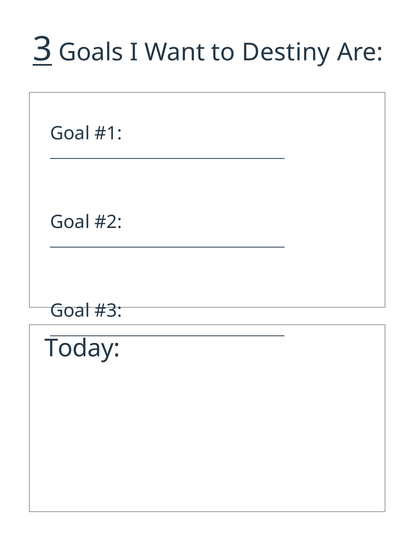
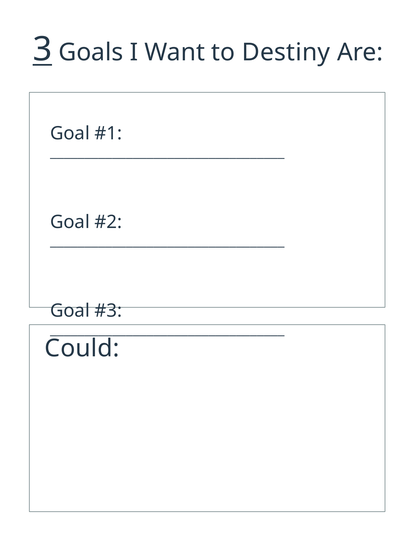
Today: Today -> Could (82, 349)
